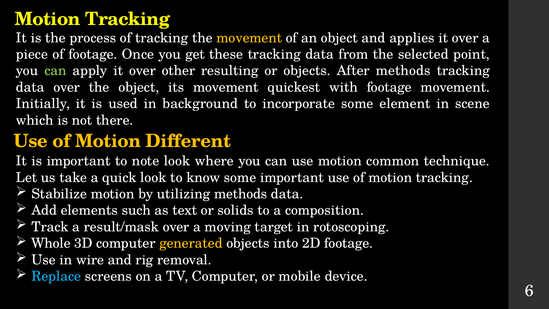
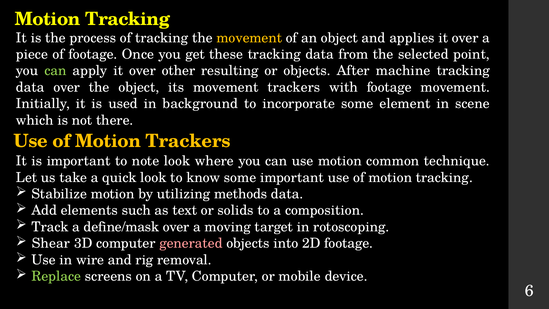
After methods: methods -> machine (403, 71)
movement quickest: quickest -> trackers (294, 87)
Motion Different: Different -> Trackers (188, 141)
result/mask: result/mask -> define/mask (121, 227)
Whole: Whole -> Shear (51, 243)
generated colour: yellow -> pink (191, 243)
Replace colour: light blue -> light green (56, 276)
